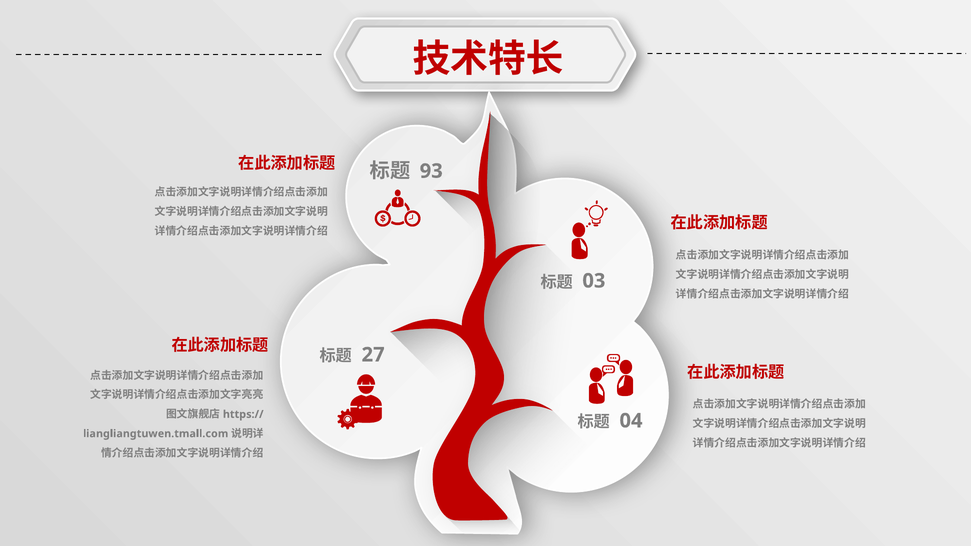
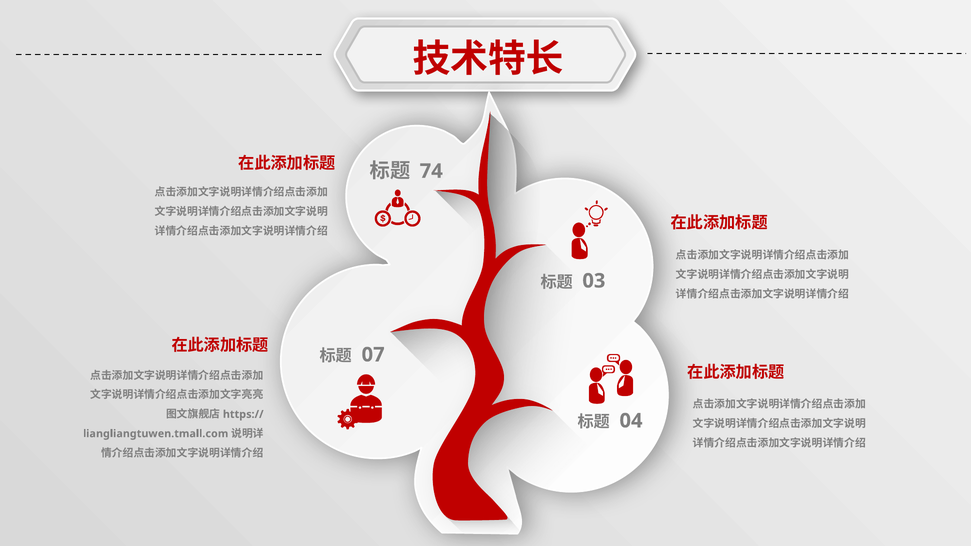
93: 93 -> 74 (431, 171)
27: 27 -> 07 (373, 355)
